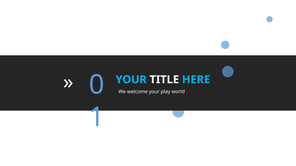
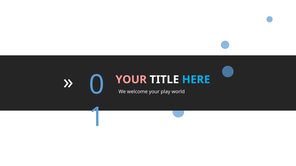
YOUR colour: light blue -> pink (131, 80)
